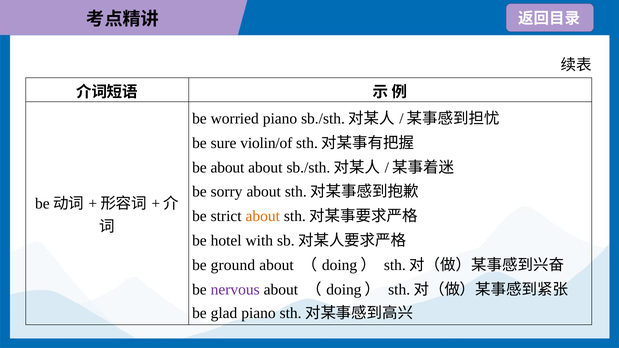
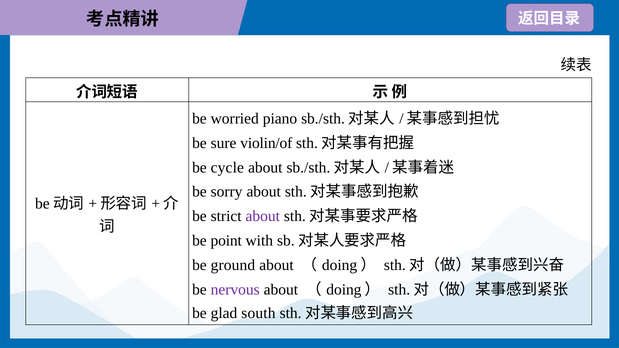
be about: about -> cycle (227, 167)
about colour: orange -> purple (263, 217)
hotel: hotel -> point (226, 241)
glad piano: piano -> south (258, 313)
